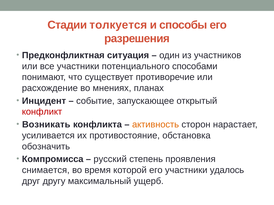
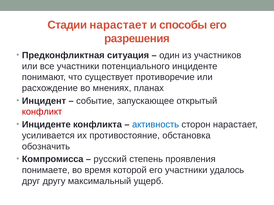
Стадии толкуется: толкуется -> нарастает (118, 25)
потенциального способами: способами -> инциденте (195, 66)
Возникать: Возникать -> Инциденте (46, 125)
активность colour: orange -> blue (156, 125)
снимается: снимается -> понимаете (46, 171)
